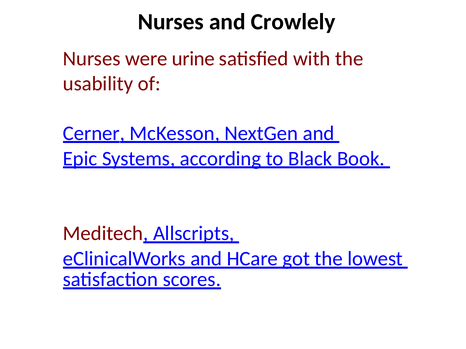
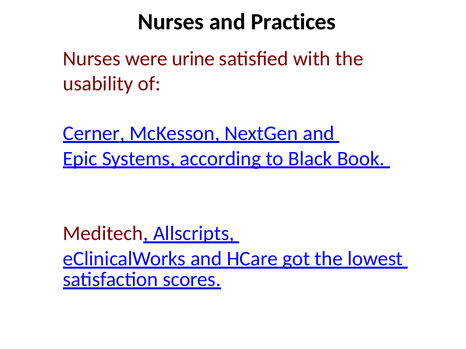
Crowlely: Crowlely -> Practices (293, 22)
